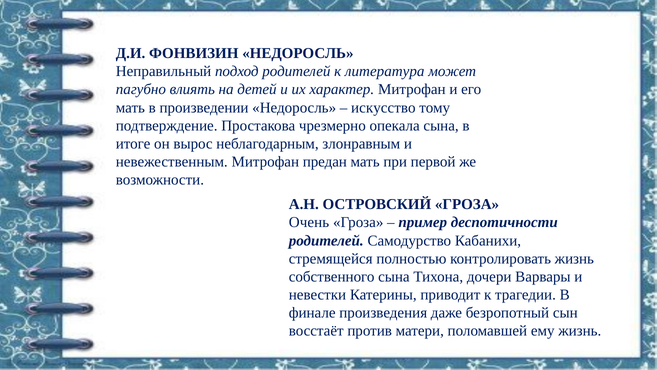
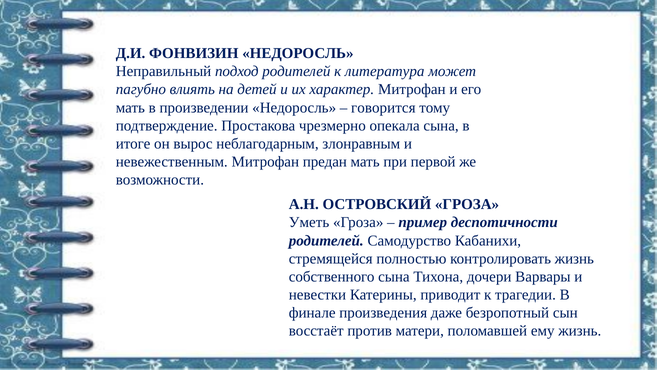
искусство: искусство -> говорится (383, 107)
Очень: Очень -> Уметь (309, 222)
